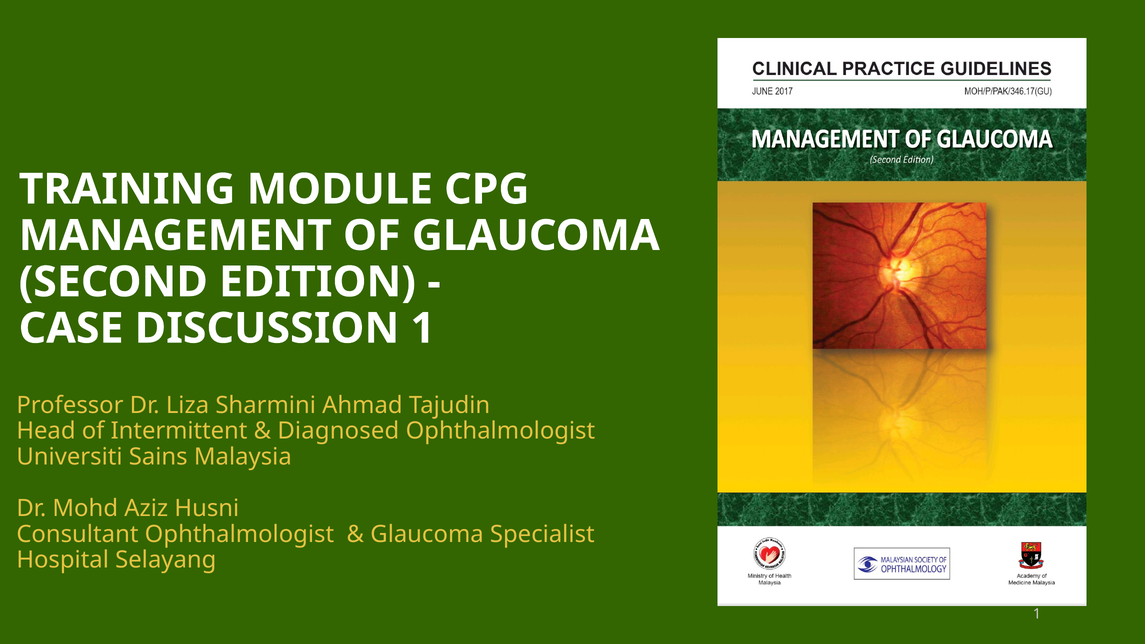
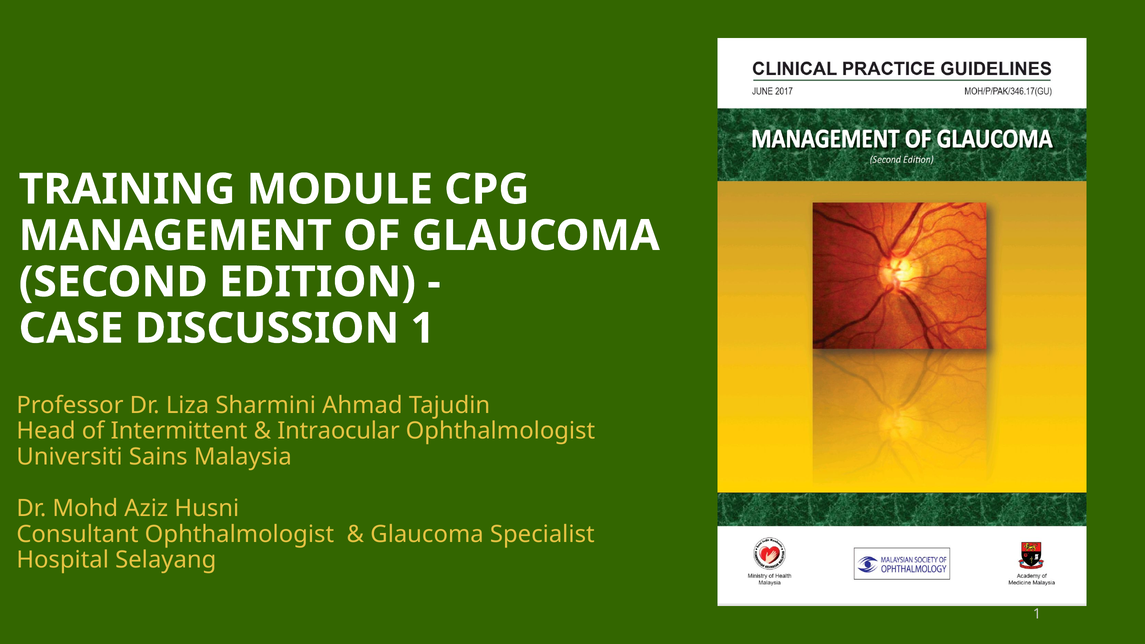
Diagnosed: Diagnosed -> Intraocular (339, 431)
